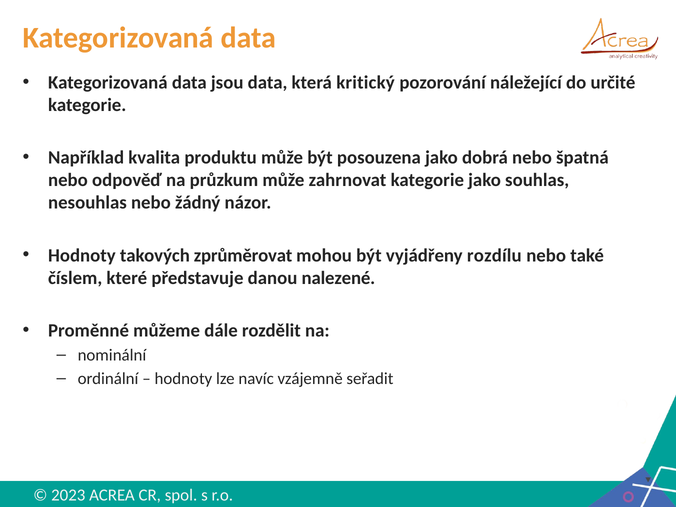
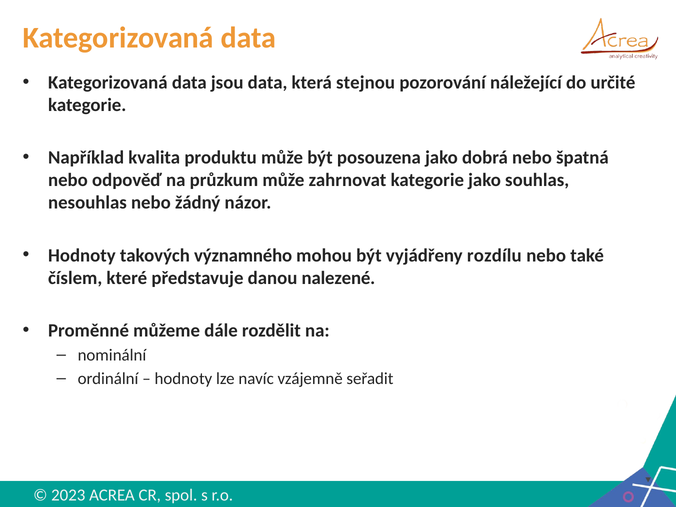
kritický: kritický -> stejnou (366, 83)
zprůměrovat: zprůměrovat -> významného (243, 255)
